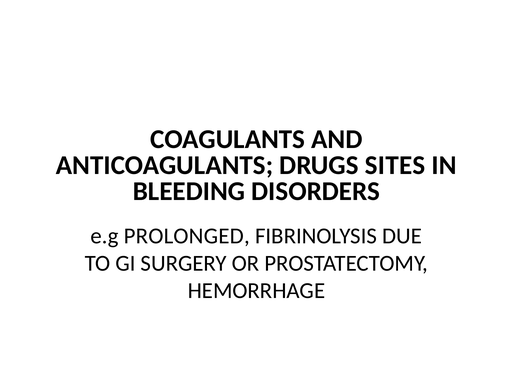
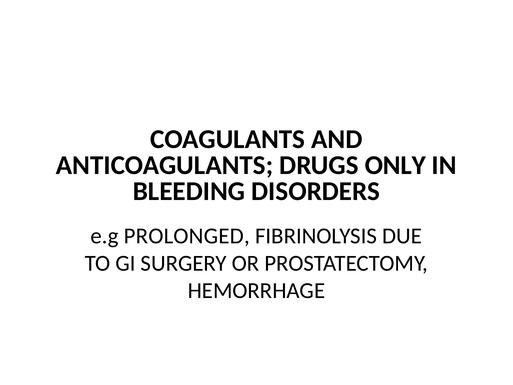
SITES: SITES -> ONLY (395, 165)
